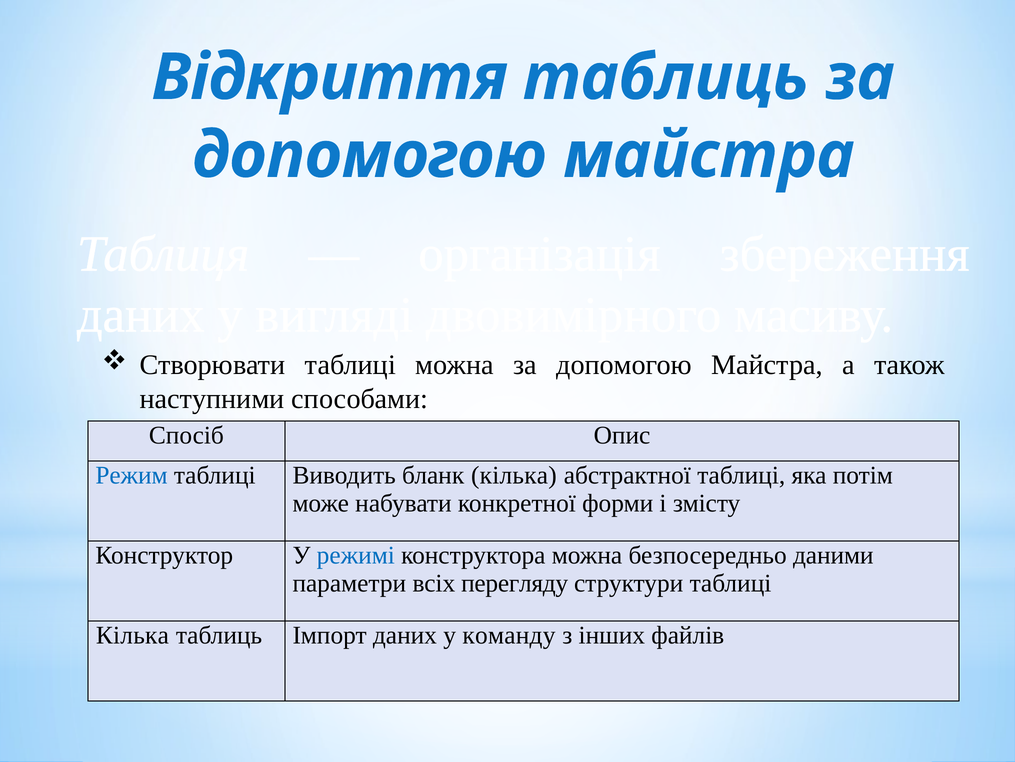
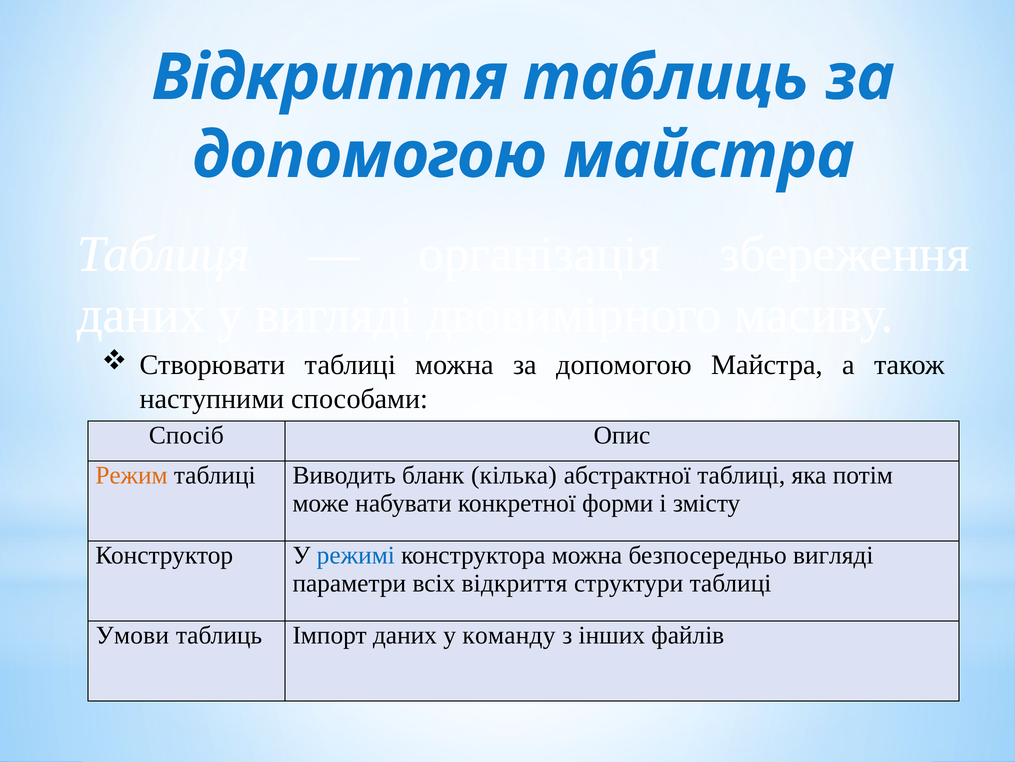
Режим colour: blue -> orange (132, 475)
безпосередньо даними: даними -> вигляді (833, 555)
всіх перегляду: перегляду -> відкриття (514, 583)
Кілька: Кілька -> Умови (132, 635)
